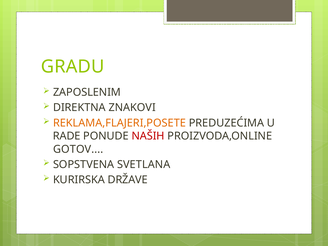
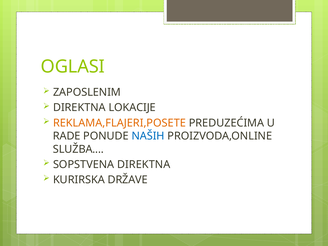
GRADU: GRADU -> OGLASI (73, 67)
ZNAKOVI: ZNAKOVI -> LOKACIJE (132, 108)
NAŠIH colour: red -> blue (148, 136)
GOTOV: GOTOV -> SLUŽBA (78, 149)
SOPSTVENA SVETLANA: SVETLANA -> DIREKTNA (144, 164)
